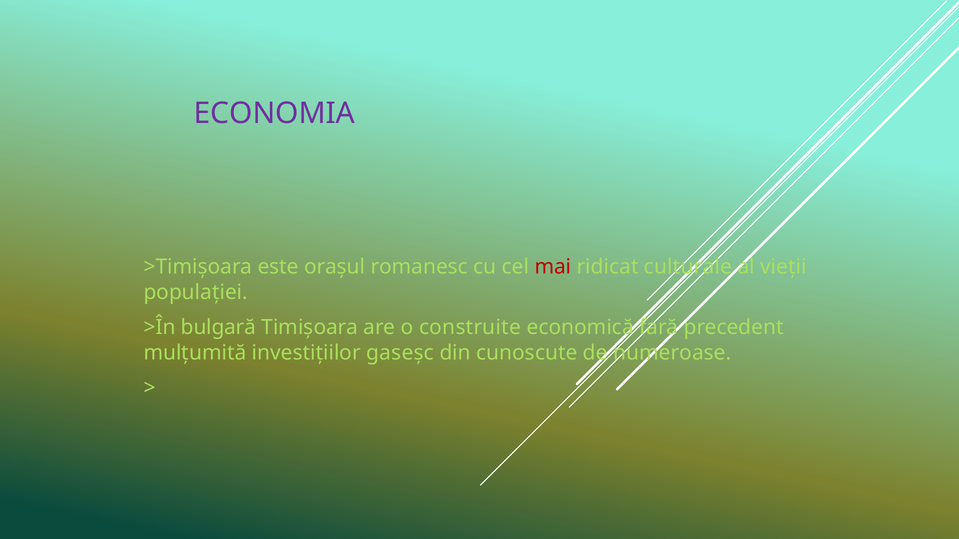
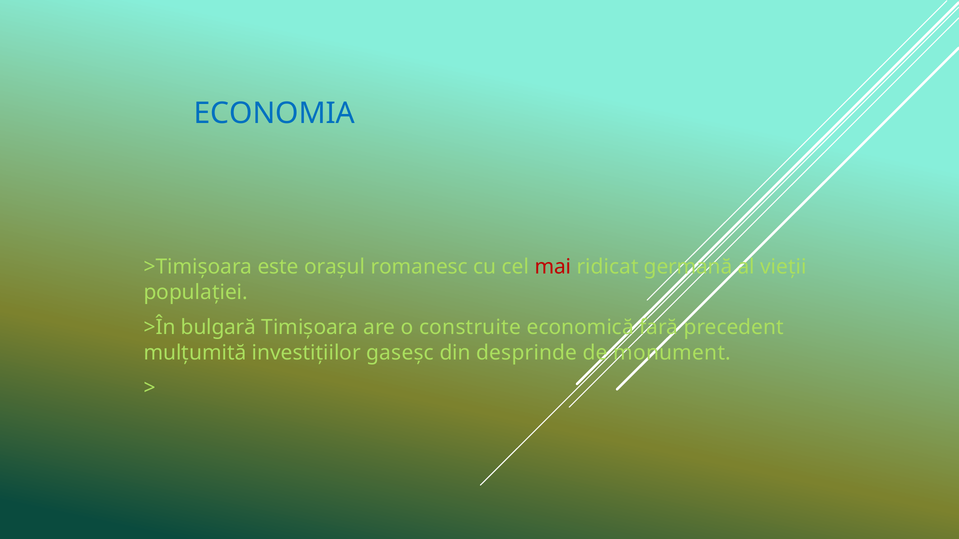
ECONOMIA colour: purple -> blue (274, 114)
culturale: culturale -> germană (688, 267)
cunoscute: cunoscute -> desprinde (527, 353)
numeroase: numeroase -> monument (672, 353)
